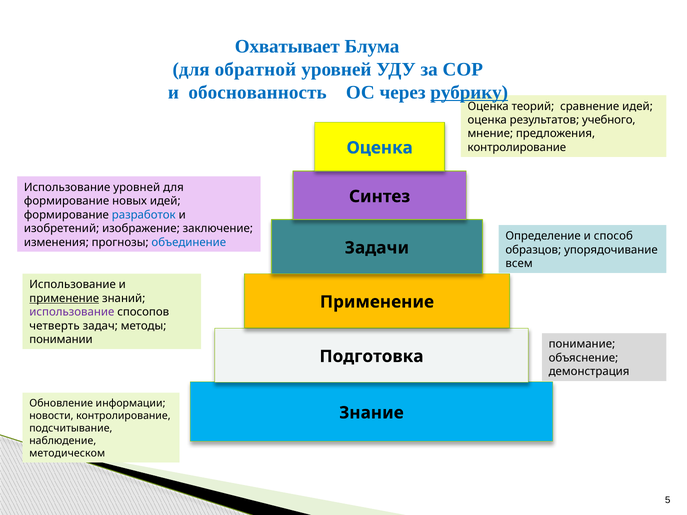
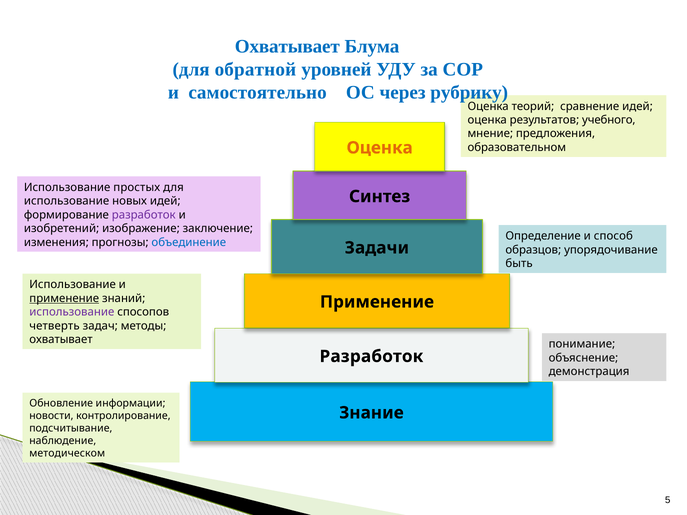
обоснованность: обоснованность -> самостоятельно (258, 92)
рубрику underline: present -> none (469, 92)
контролирование: контролирование -> образовательном (517, 148)
Оценка colour: blue -> orange (380, 148)
Использование уровней: уровней -> простых (137, 187)
формирование: формирование -> использование (67, 201)
разработок colour: blue -> purple (144, 215)
всем: всем -> быть (519, 264)
понимании: понимании -> охватывает (61, 340)
Подготовка: Подготовка -> Разработок (371, 357)
